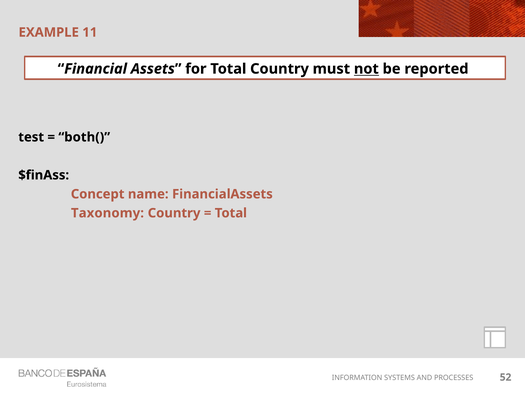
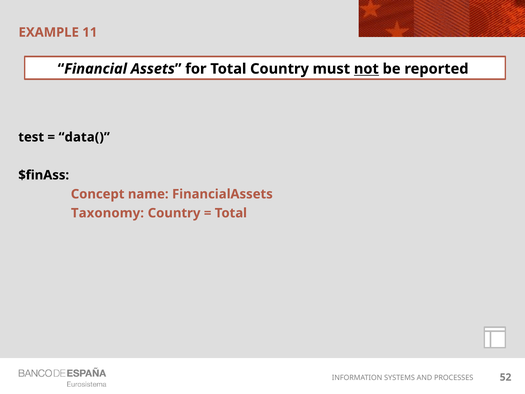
both(: both( -> data( (84, 137)
